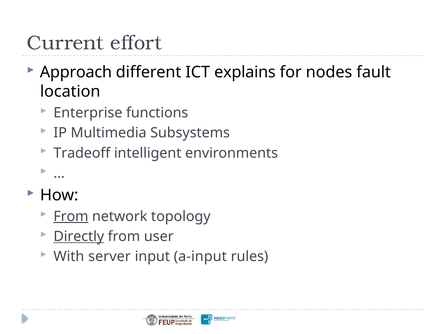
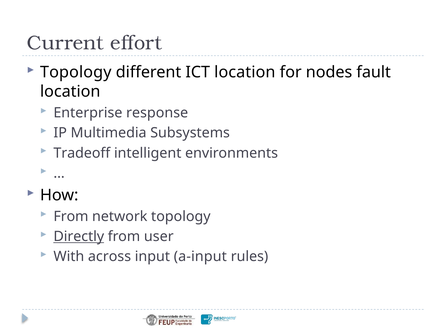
Approach: Approach -> Topology (76, 72)
ICT explains: explains -> location (245, 72)
functions: functions -> response (157, 113)
From underline: present -> none (71, 217)
server: server -> across (110, 257)
